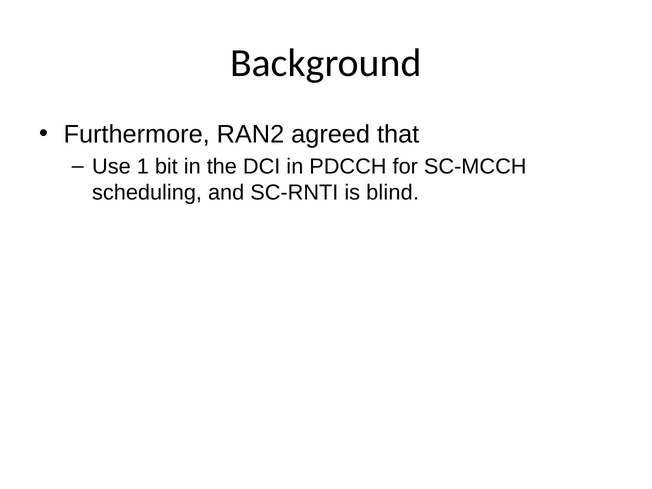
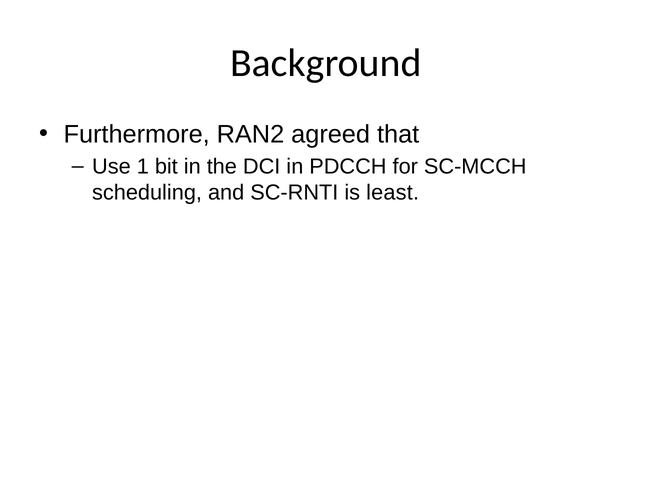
blind: blind -> least (393, 193)
